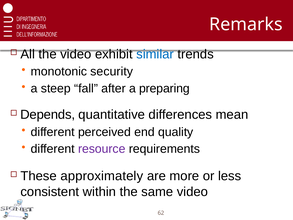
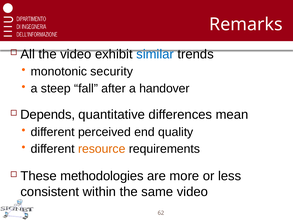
preparing: preparing -> handover (164, 88)
resource colour: purple -> orange (102, 149)
approximately: approximately -> methodologies (102, 176)
